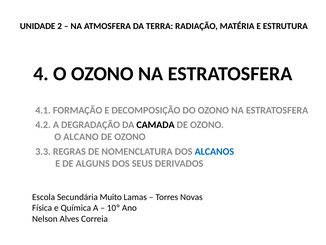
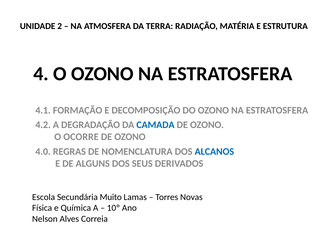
CAMADA colour: black -> blue (155, 125)
ALCANO: ALCANO -> OCORRE (81, 137)
3.3: 3.3 -> 4.0 (43, 151)
